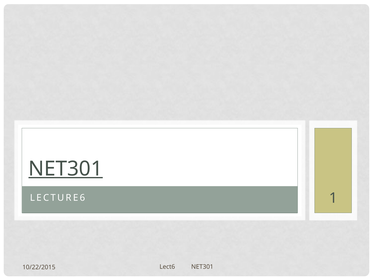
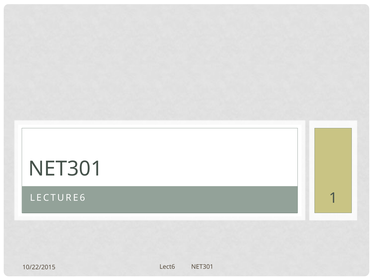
NET301 underline: present -> none (66, 169)
